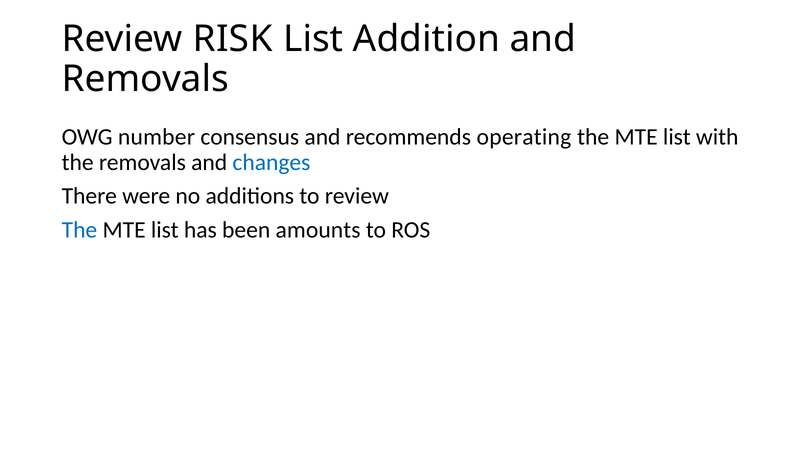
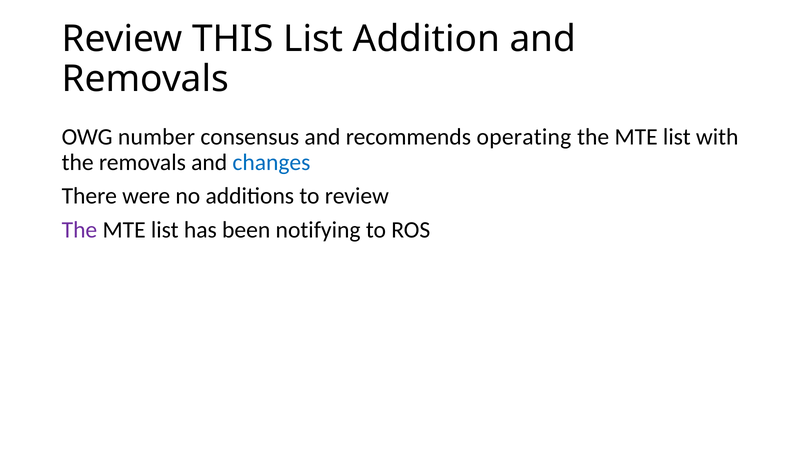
RISK: RISK -> THIS (233, 39)
The colour: blue -> purple (79, 230)
amounts: amounts -> notifying (318, 230)
